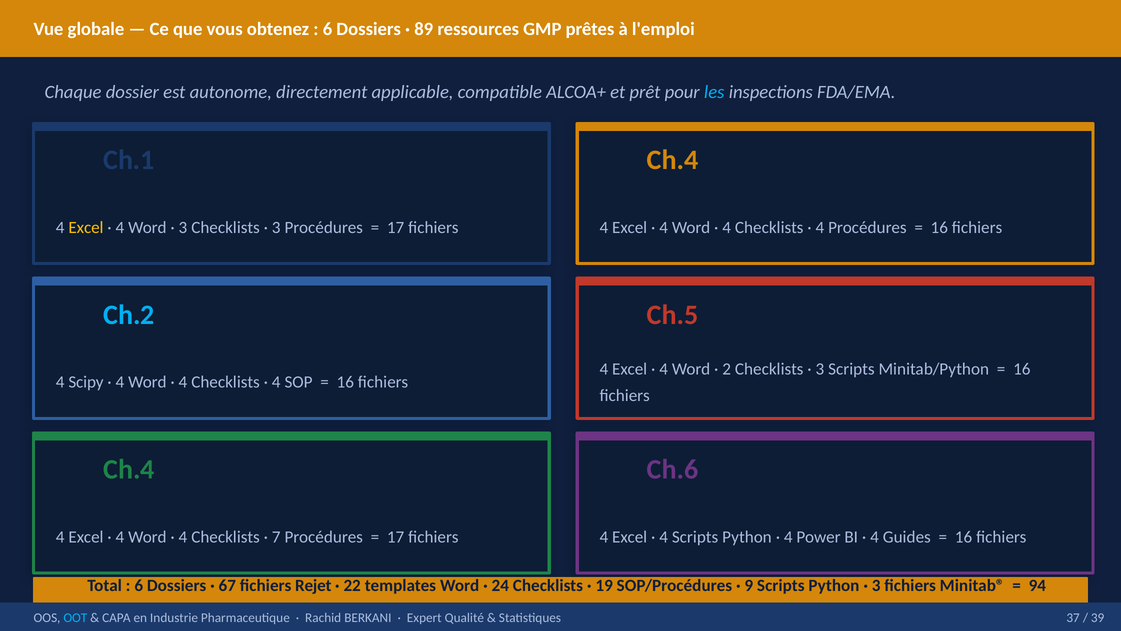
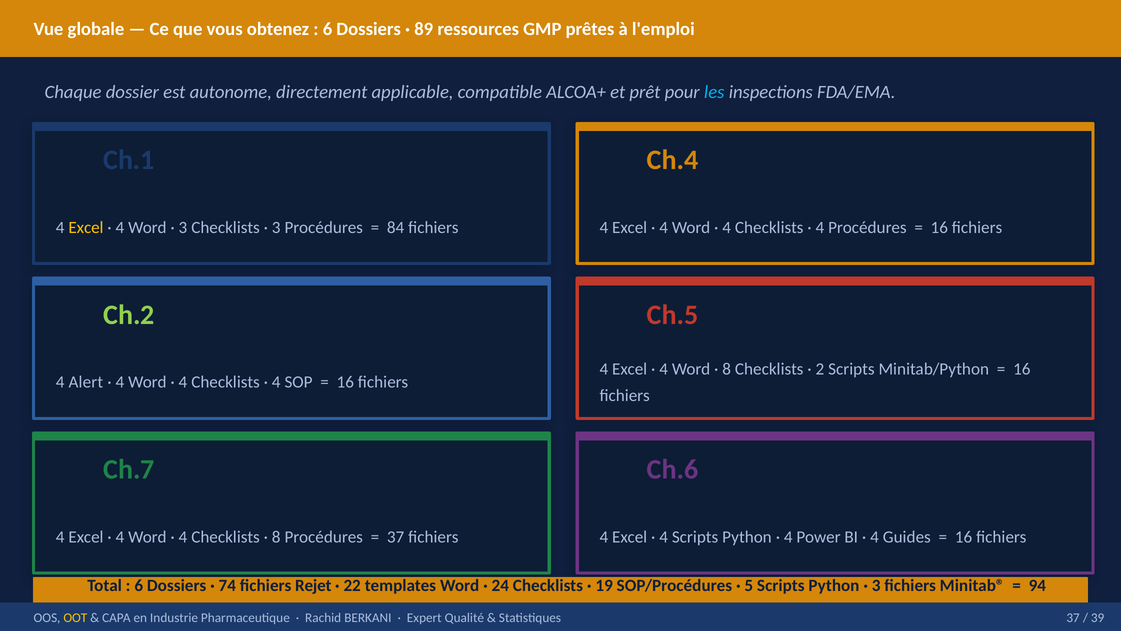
17: 17 -> 84 (396, 227)
Ch.2 colour: light blue -> light green (129, 315)
2: 2 -> 8 (727, 369)
3: 3 -> 2 (820, 369)
Scipy: Scipy -> Alert (86, 382)
Ch.4: Ch.4 -> Ch.7 (129, 469)
7: 7 -> 8 (276, 537)
17: 17 -> 37 (396, 537)
67: 67 -> 74 (227, 585)
9: 9 -> 5 (749, 585)
OOT colour: light blue -> yellow (75, 618)
